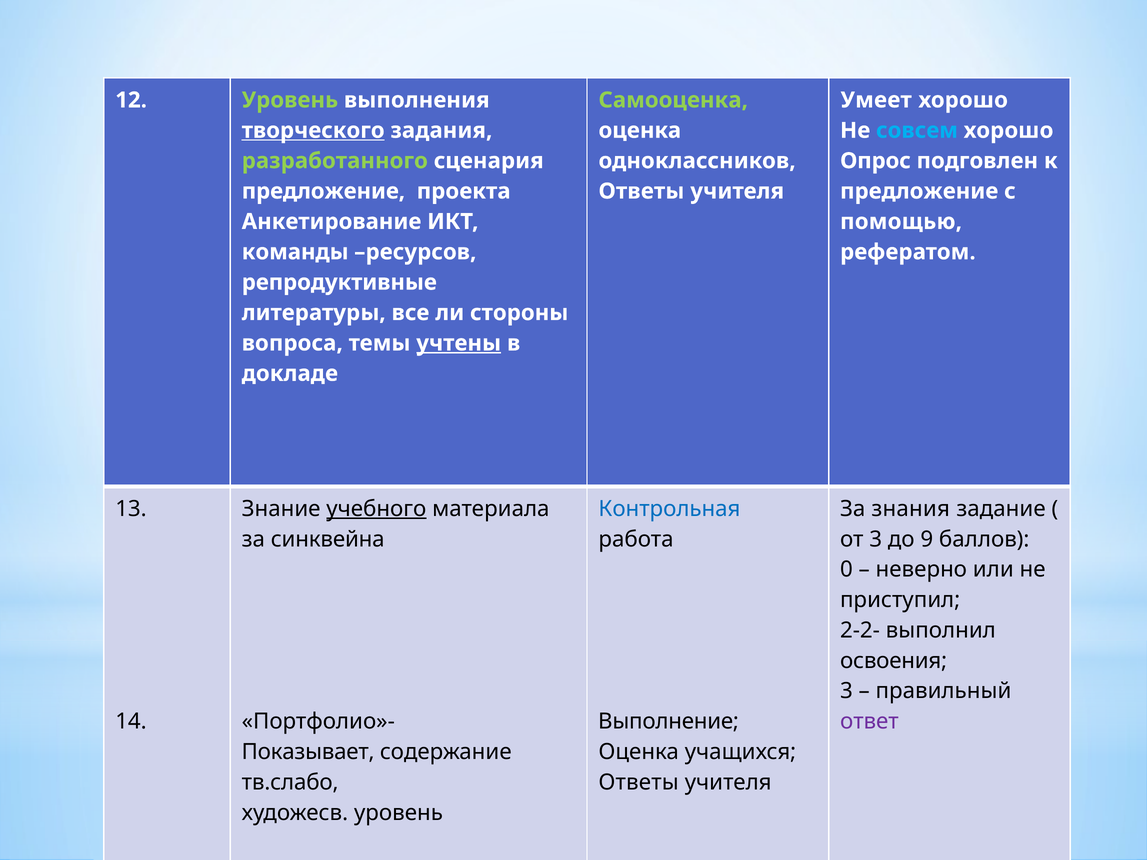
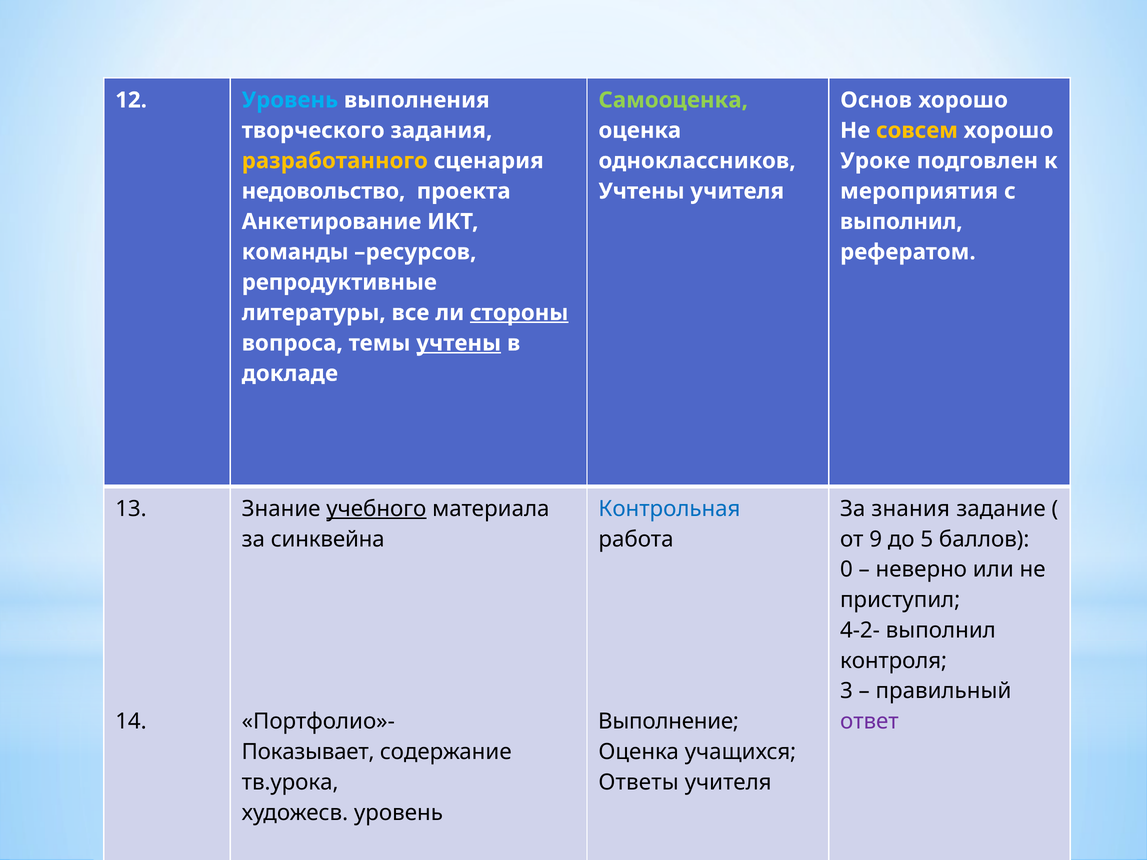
Уровень colour: light green -> light blue (290, 100)
Умеет: Умеет -> Основ (876, 100)
творческого underline: present -> none (313, 131)
совсем colour: light blue -> yellow (917, 131)
разработанного colour: light green -> yellow (335, 161)
Опрос: Опрос -> Уроке (875, 161)
предложение: предложение -> недовольство (323, 191)
Ответы: Ответы -> Учтены (642, 191)
предложение: предложение -> мероприятия (919, 191)
помощью: помощью -> выполнил (901, 222)
стороны underline: none -> present (519, 313)
от 3: 3 -> 9 (876, 539)
9: 9 -> 5 (927, 539)
2-2-: 2-2- -> 4-2- (860, 631)
освоения: освоения -> контроля (894, 661)
тв.слабо: тв.слабо -> тв.урока (290, 782)
